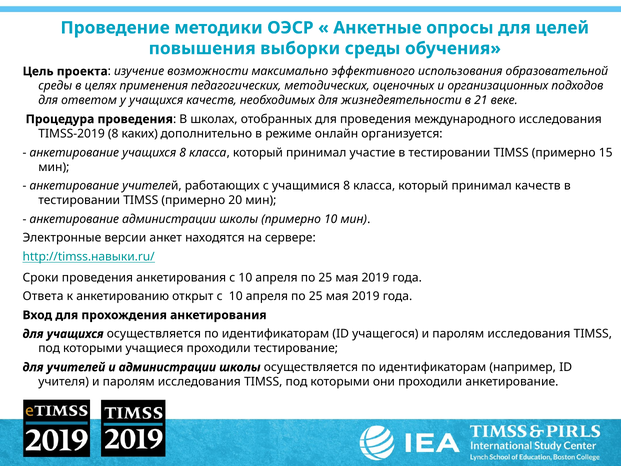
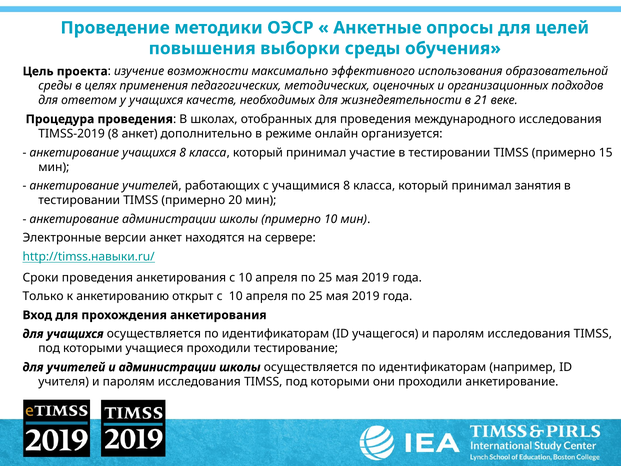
8 каких: каких -> анкет (140, 134)
принимал качеств: качеств -> занятия (538, 186)
Ответа: Ответа -> Только (43, 296)
